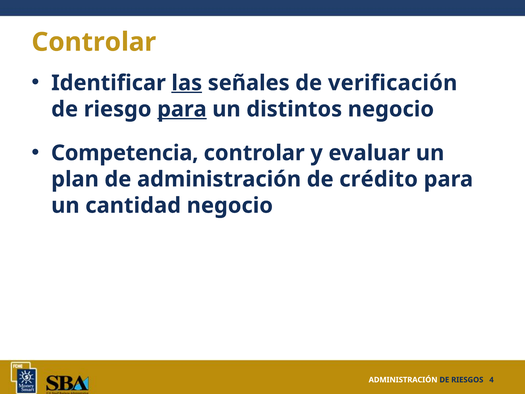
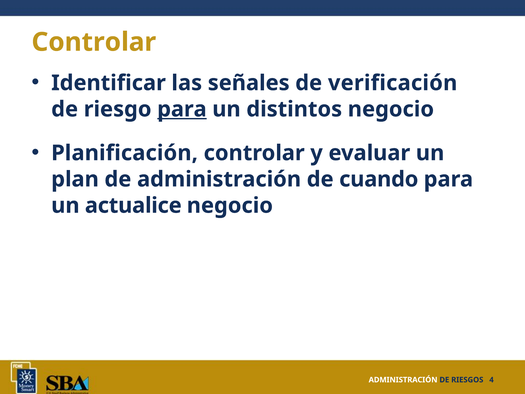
las underline: present -> none (187, 83)
Competencia: Competencia -> Planificación (125, 153)
crédito: crédito -> cuando (379, 179)
cantidad: cantidad -> actualice (133, 205)
